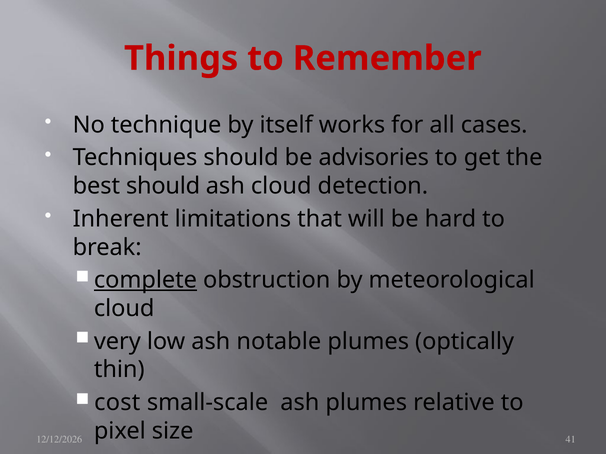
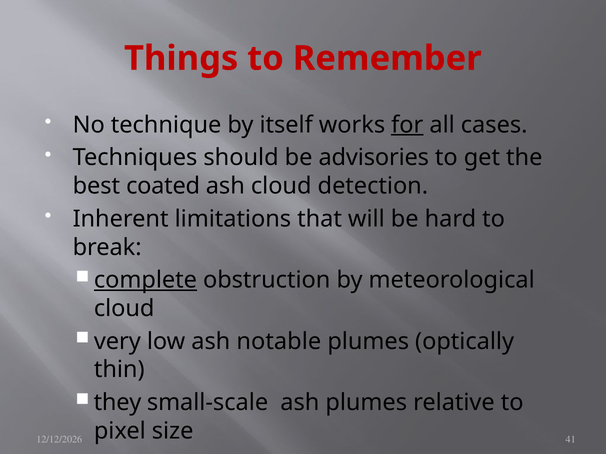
for underline: none -> present (407, 125)
best should: should -> coated (163, 186)
cost: cost -> they (118, 403)
